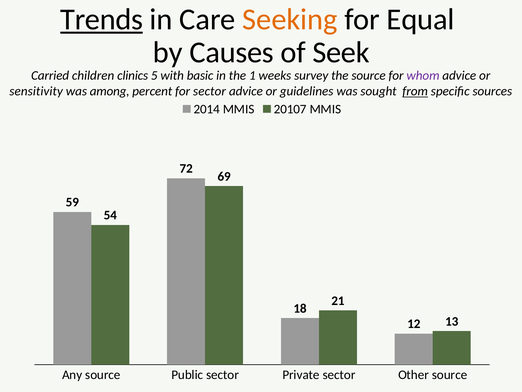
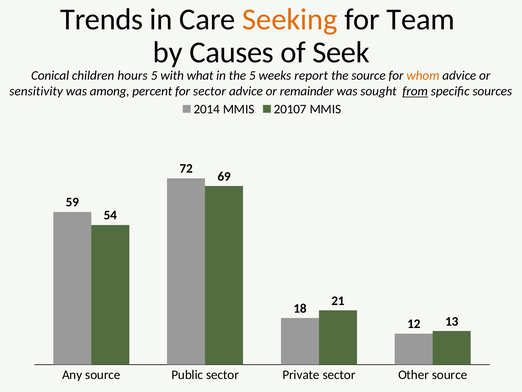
Trends underline: present -> none (102, 20)
Equal: Equal -> Team (421, 20)
Carried: Carried -> Conical (50, 76)
clinics: clinics -> hours (133, 76)
basic: basic -> what (200, 76)
the 1: 1 -> 5 (252, 76)
survey: survey -> report (311, 76)
whom colour: purple -> orange (423, 76)
guidelines: guidelines -> remainder (307, 91)
